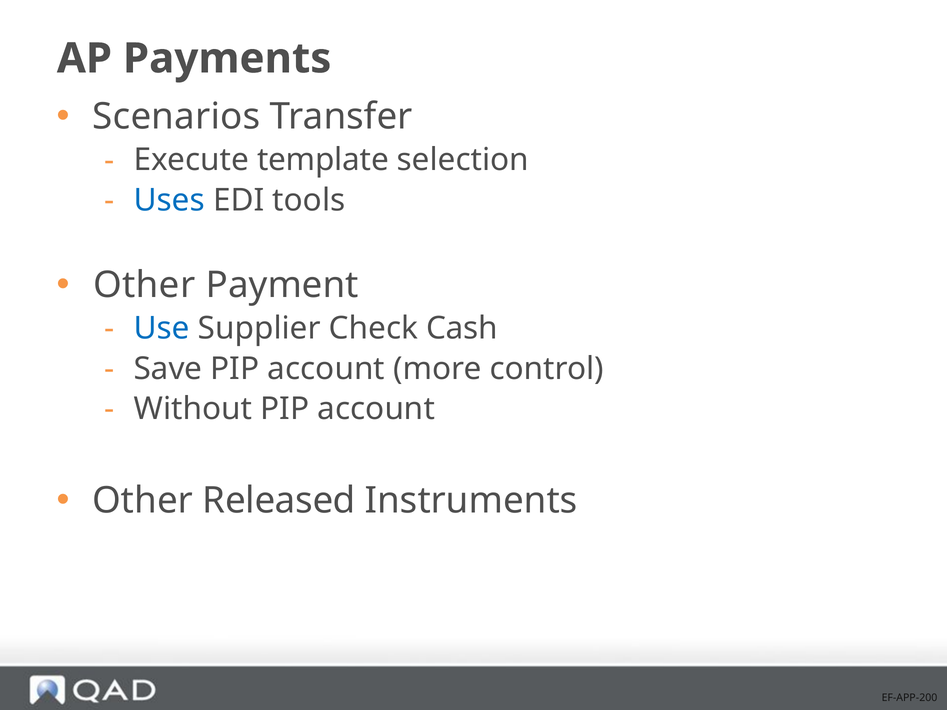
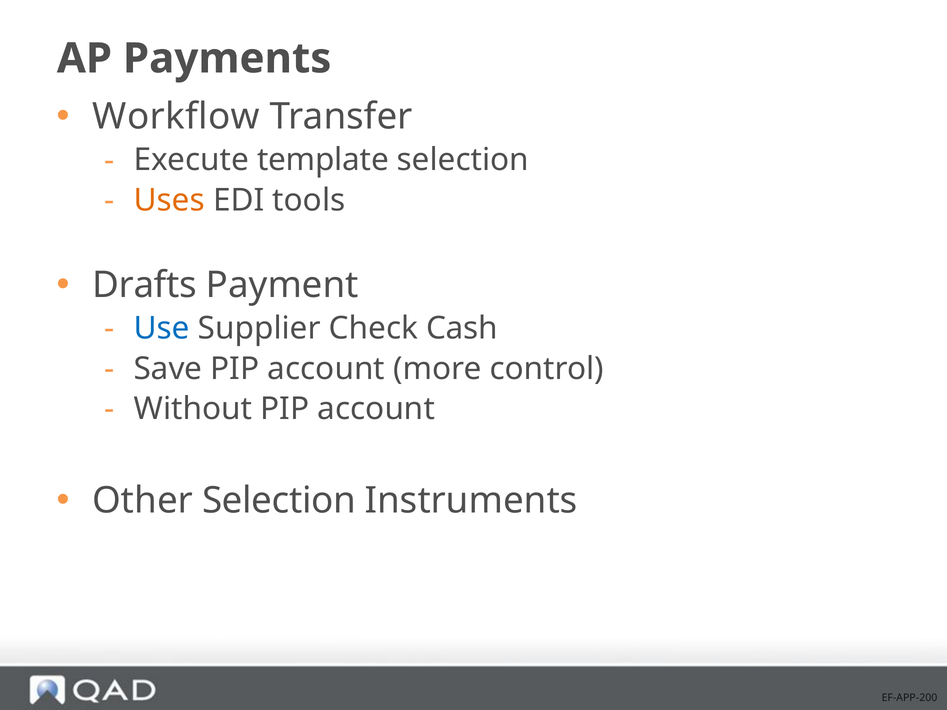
Scenarios: Scenarios -> Workflow (176, 117)
Uses colour: blue -> orange (169, 200)
Other: Other -> Drafts (145, 285)
Other Released: Released -> Selection (279, 501)
